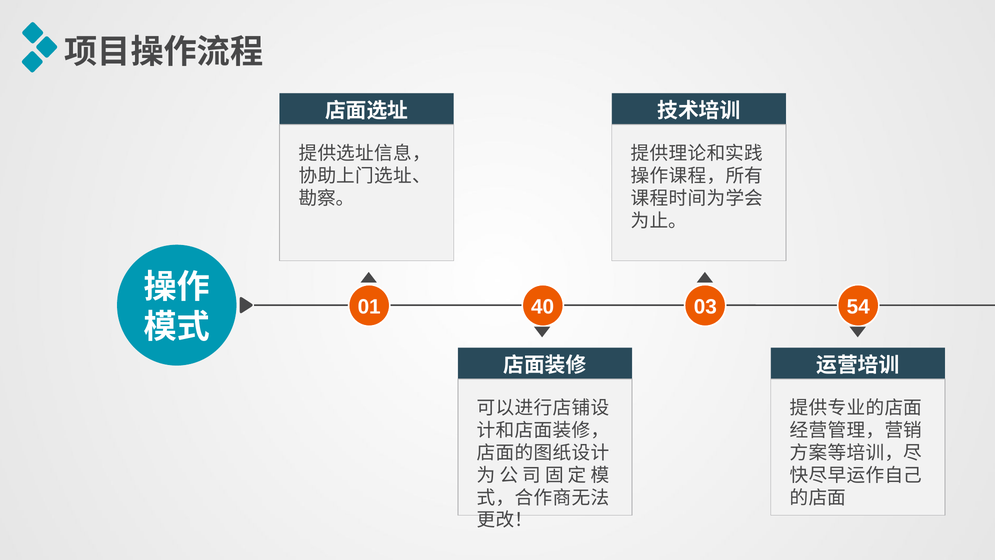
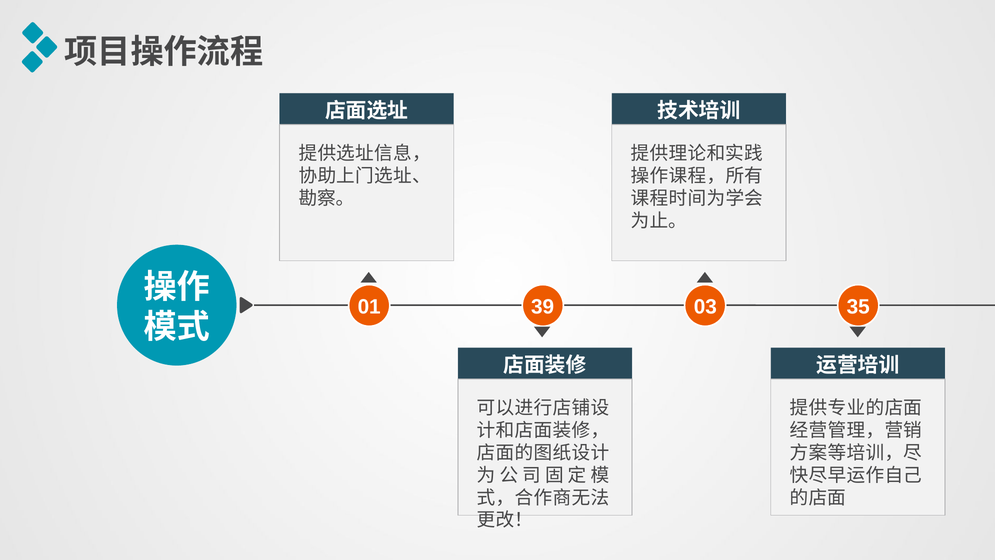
40: 40 -> 39 (543, 306)
54: 54 -> 35 (858, 306)
